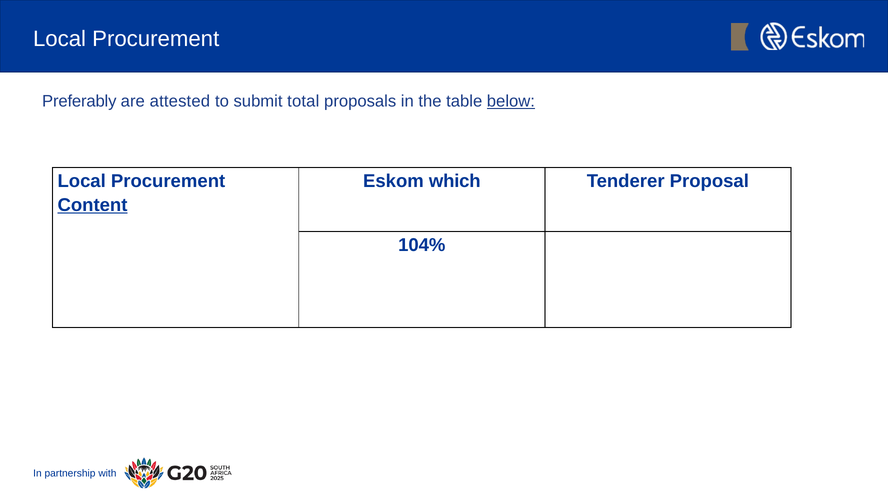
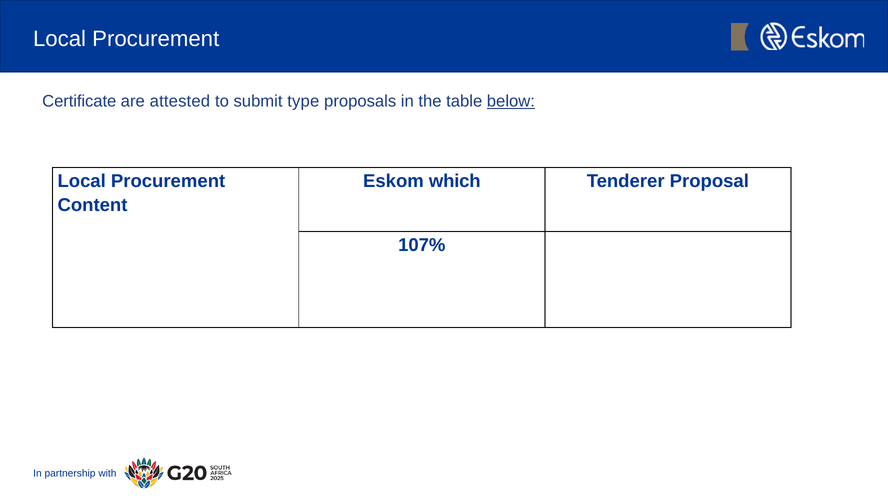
Preferably: Preferably -> Certificate (79, 101)
total: total -> type (303, 101)
Content underline: present -> none (92, 205)
104%: 104% -> 107% (422, 245)
